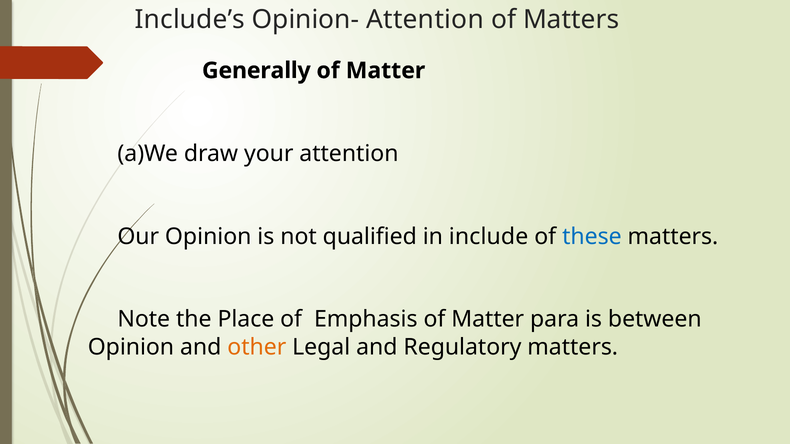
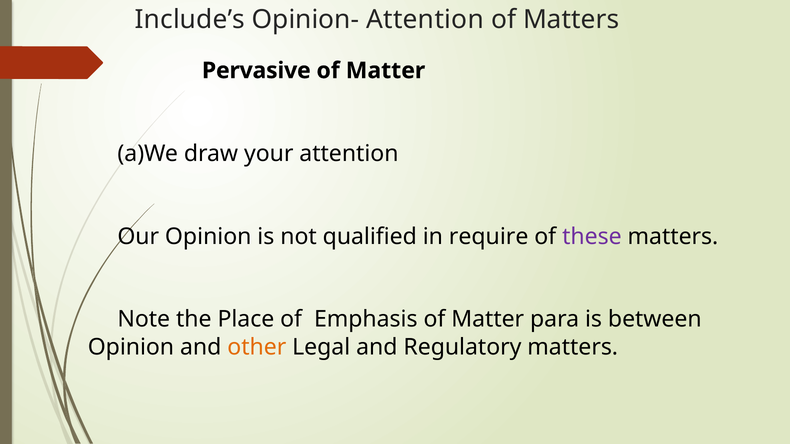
Generally: Generally -> Pervasive (256, 71)
include: include -> require (489, 237)
these colour: blue -> purple (592, 237)
